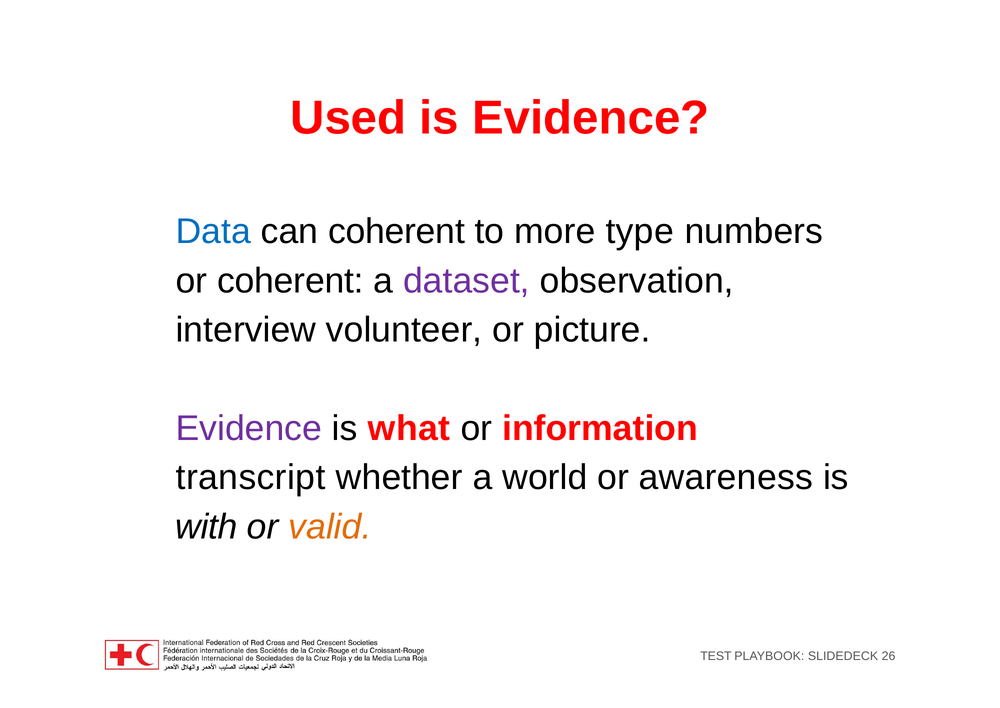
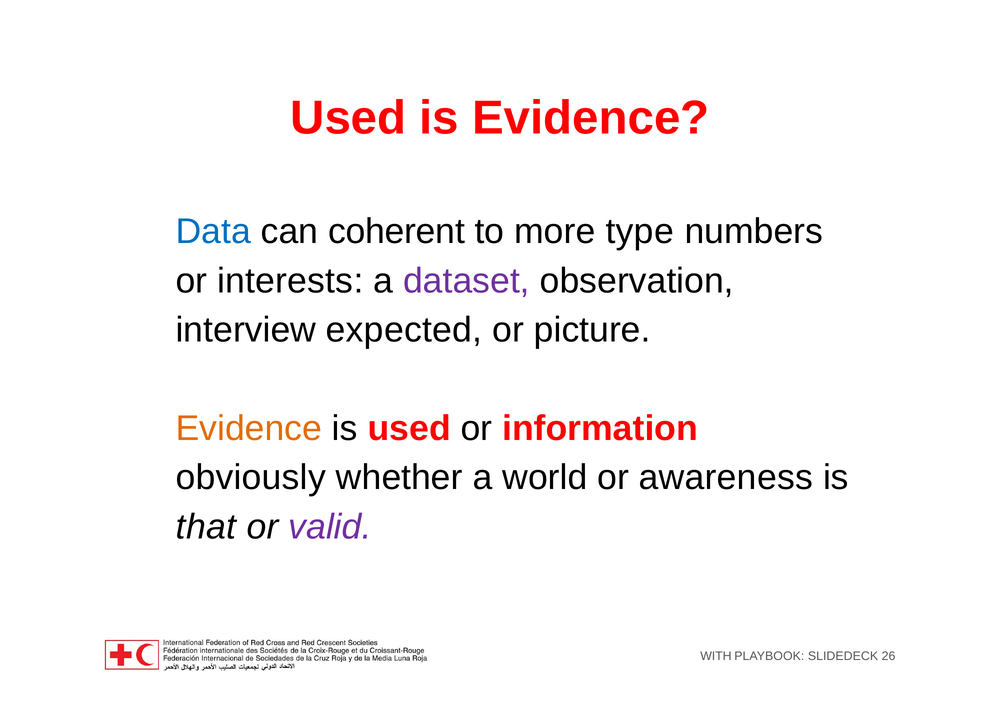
or coherent: coherent -> interests (290, 281)
volunteer: volunteer -> expected (404, 330)
Evidence colour: purple -> orange (249, 428)
is what: what -> used (409, 428)
transcript: transcript -> obviously (251, 477)
with: with -> that (206, 527)
valid colour: orange -> purple (330, 527)
TEST: TEST -> WITH (716, 656)
